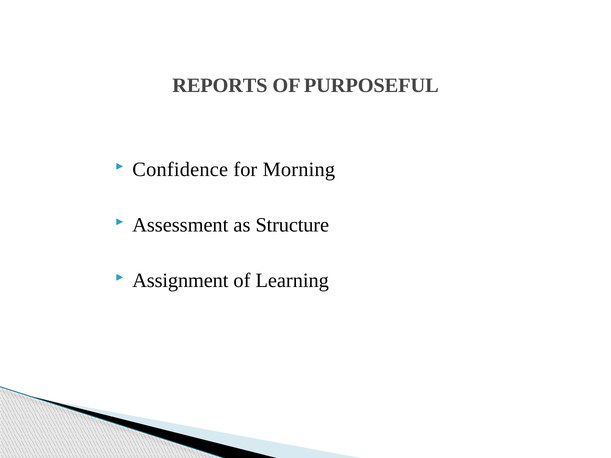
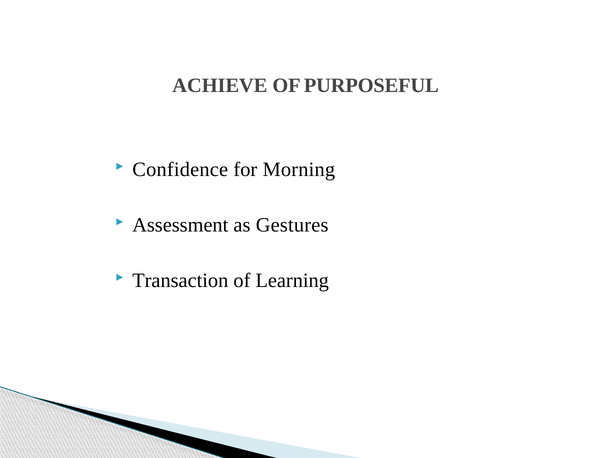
REPORTS: REPORTS -> ACHIEVE (220, 85)
Structure: Structure -> Gestures (292, 225)
Assignment: Assignment -> Transaction (180, 281)
